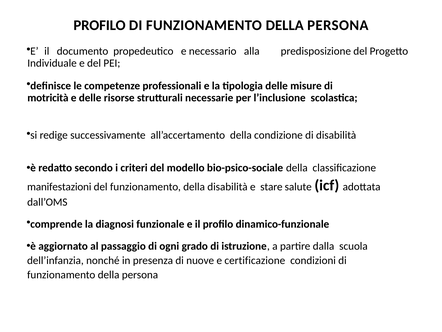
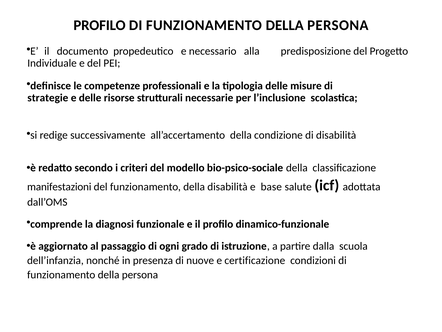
motricità: motricità -> strategie (48, 98)
stare: stare -> base (271, 187)
